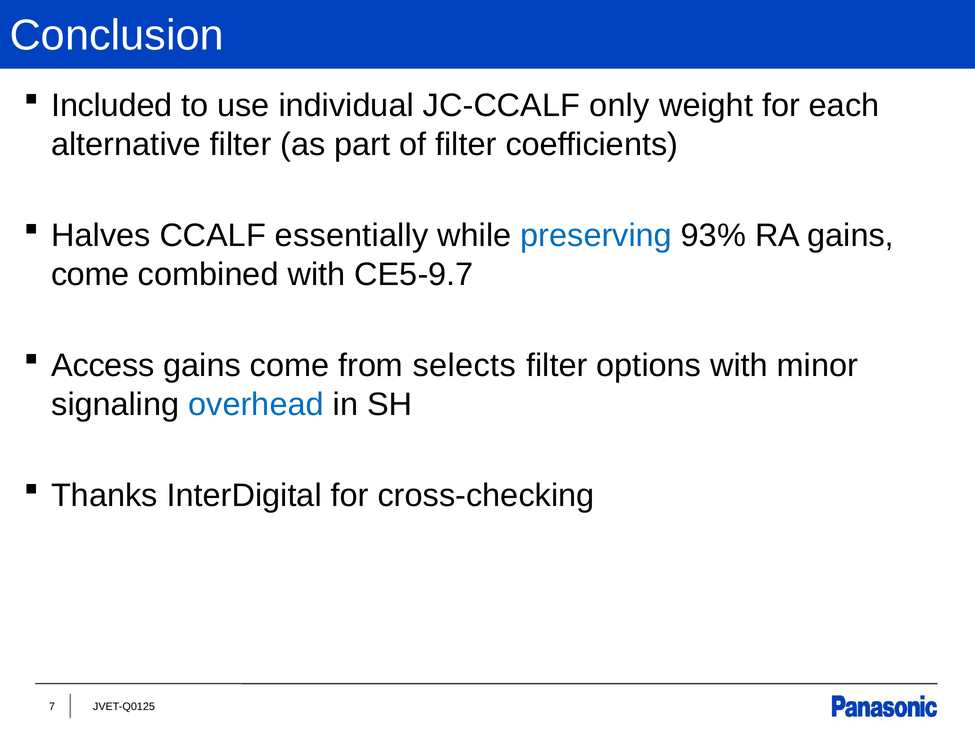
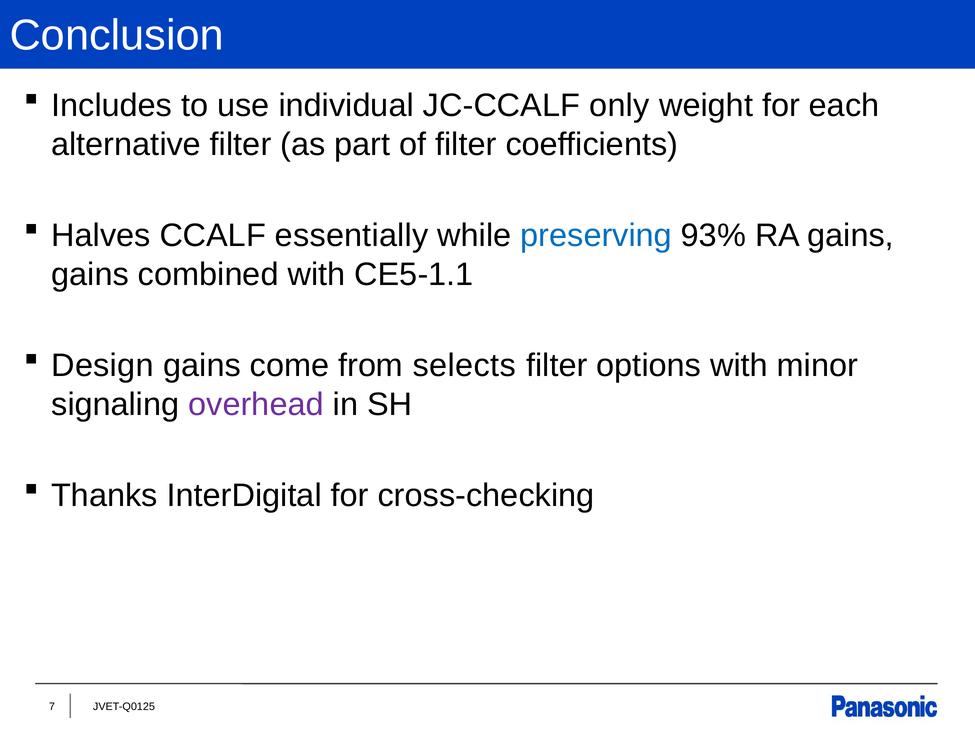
Included: Included -> Includes (112, 106)
come: come -> gains (90, 275)
CE5-9.7: CE5-9.7 -> CE5-1.1 (414, 275)
Access: Access -> Design (103, 366)
overhead colour: blue -> purple (256, 405)
